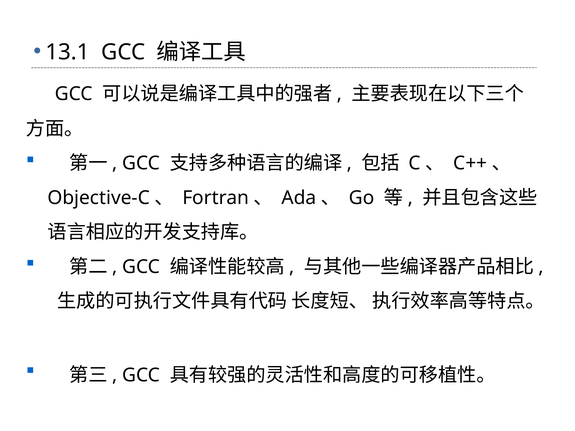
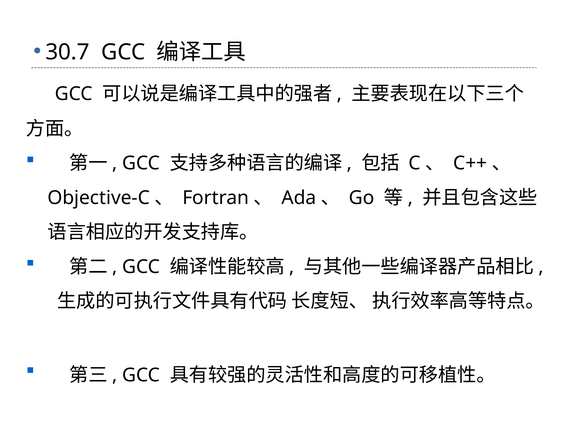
13.1: 13.1 -> 30.7 (68, 52)
